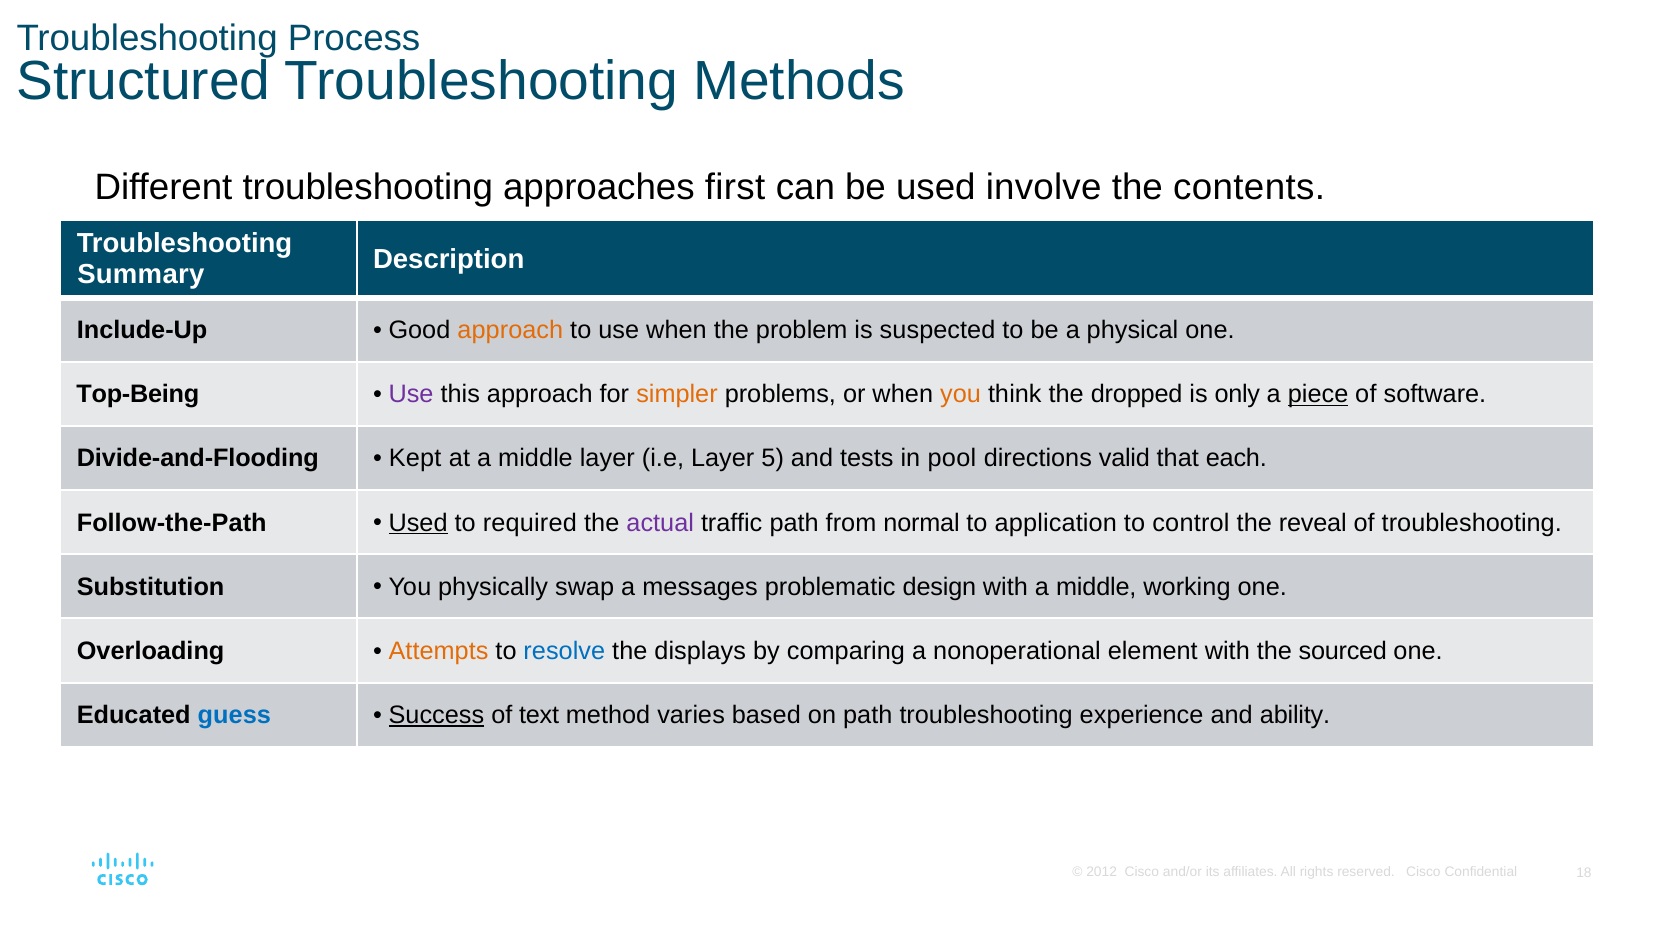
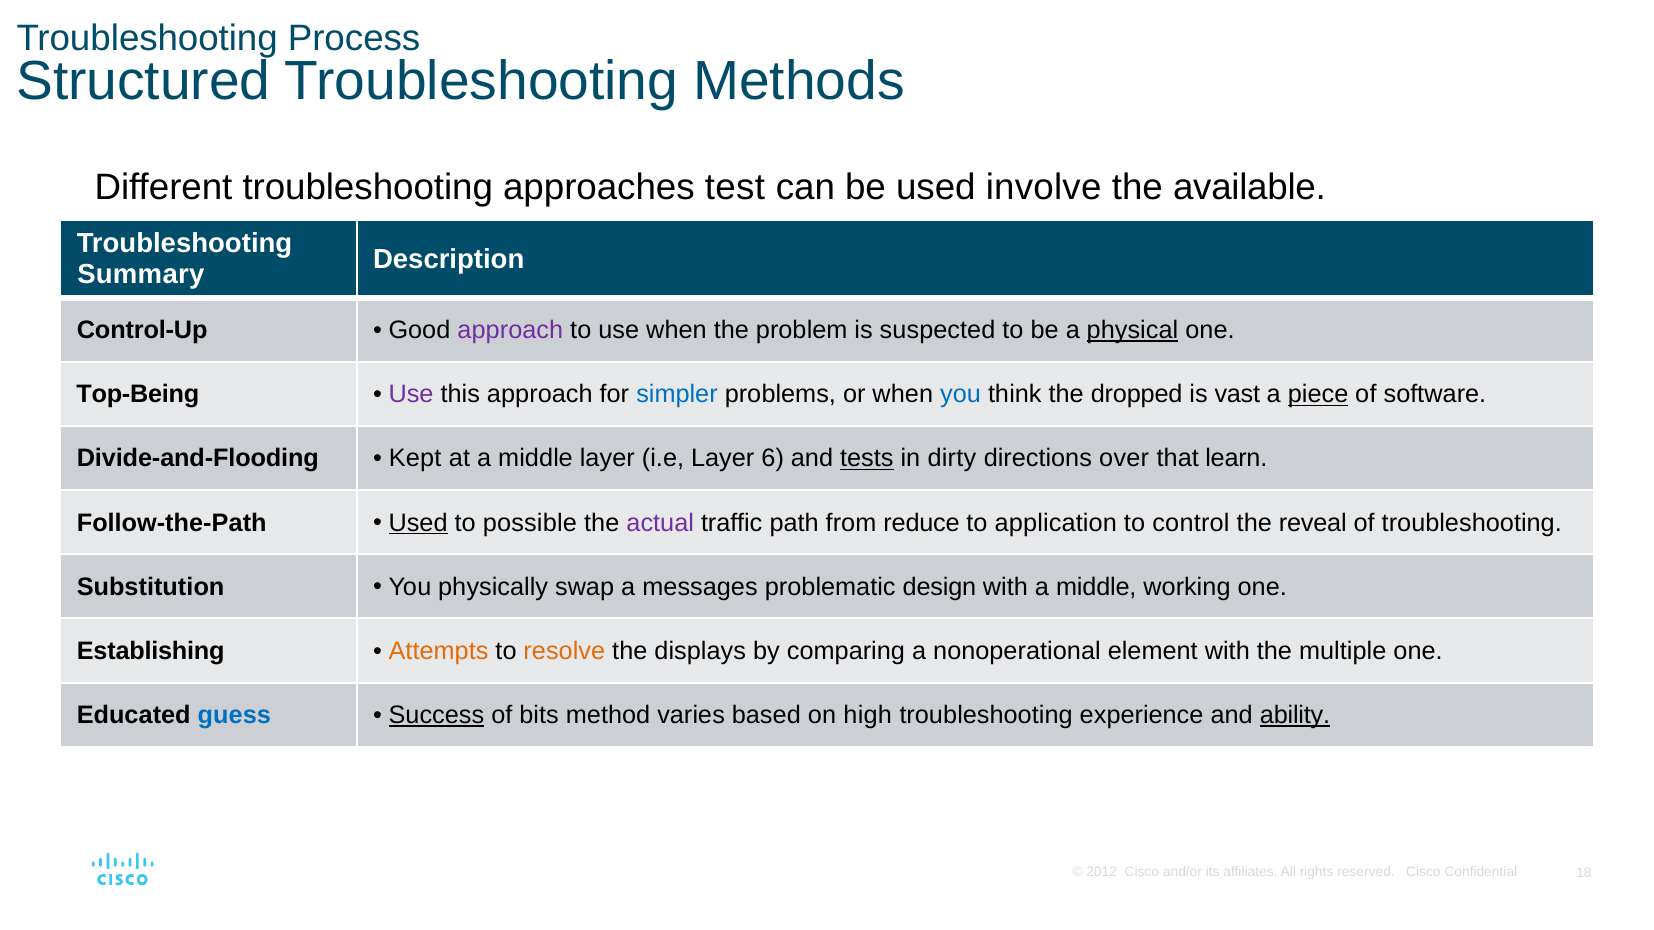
first: first -> test (735, 188)
contents: contents -> available (1249, 188)
Include-Up: Include-Up -> Control-Up (142, 330)
approach colour: orange -> purple (510, 330)
physical underline: none -> present (1132, 330)
simpler colour: orange -> blue (677, 395)
you colour: orange -> blue (961, 395)
only: only -> vast (1237, 395)
5: 5 -> 6 (773, 459)
tests underline: none -> present (867, 459)
pool: pool -> dirty (952, 459)
valid: valid -> over (1124, 459)
each: each -> learn (1236, 459)
required: required -> possible (530, 523)
normal: normal -> reduce (922, 523)
Overloading: Overloading -> Establishing (151, 651)
resolve colour: blue -> orange (564, 651)
sourced: sourced -> multiple (1343, 651)
text: text -> bits (539, 715)
on path: path -> high (868, 715)
ability underline: none -> present (1295, 715)
